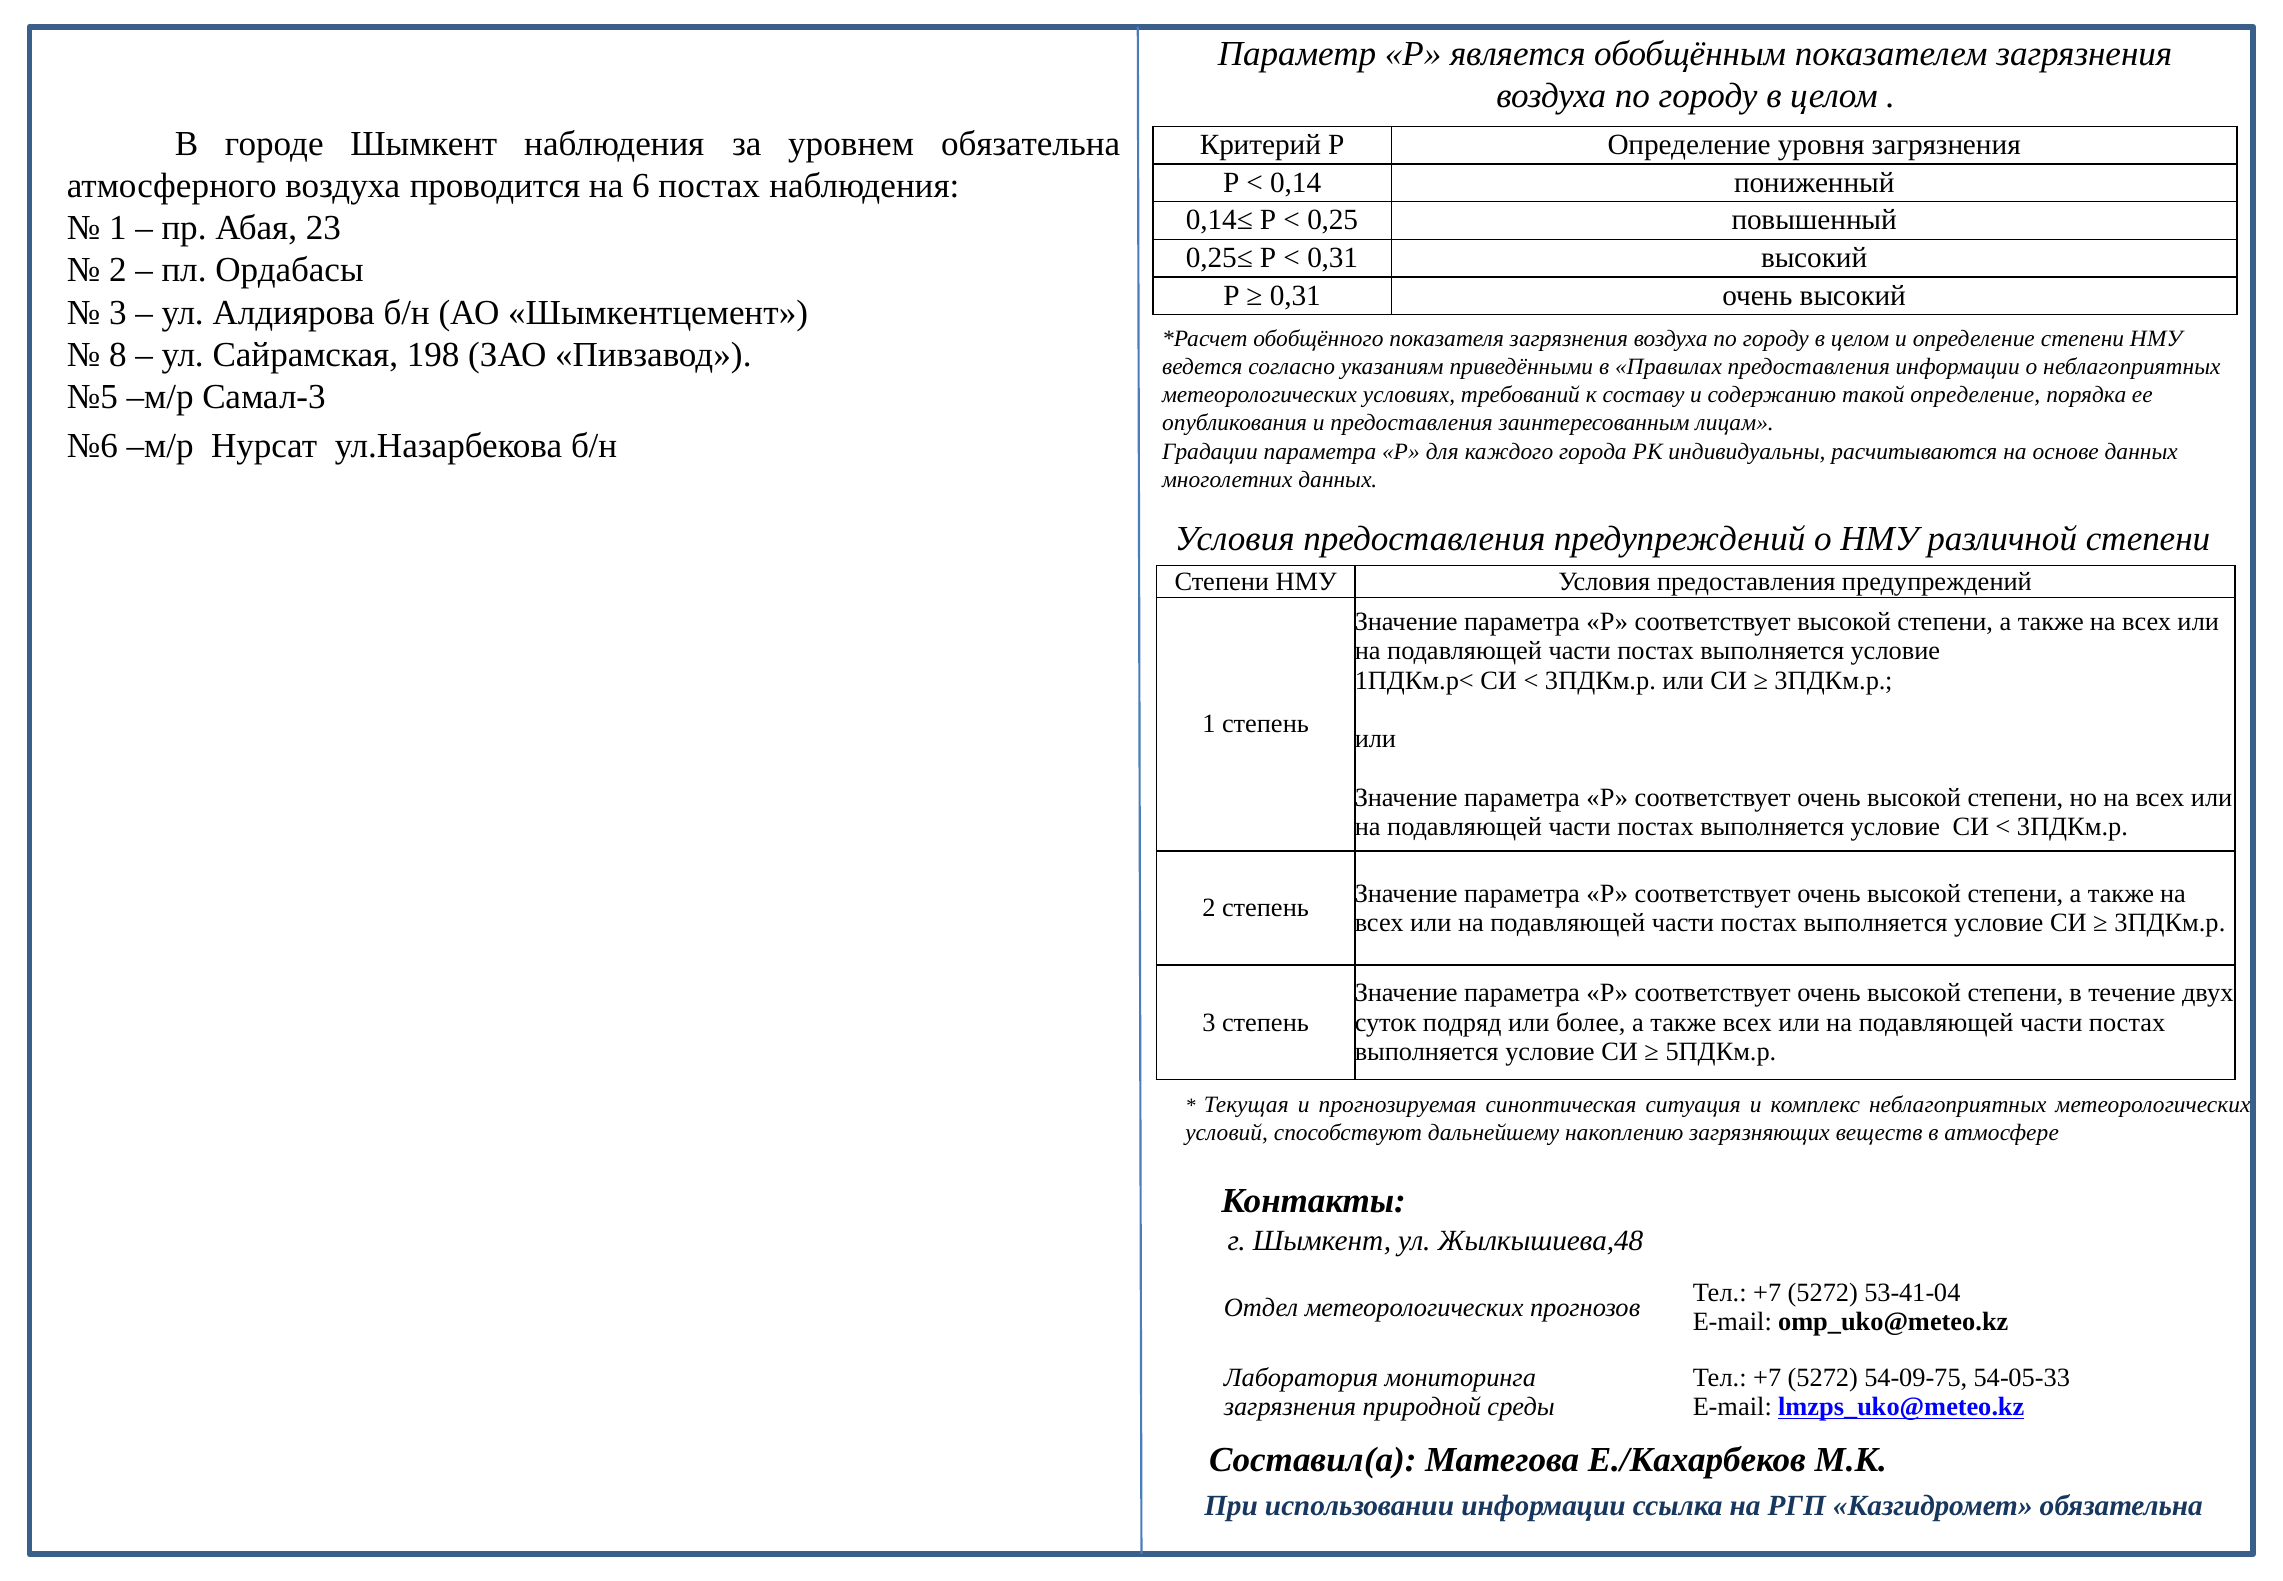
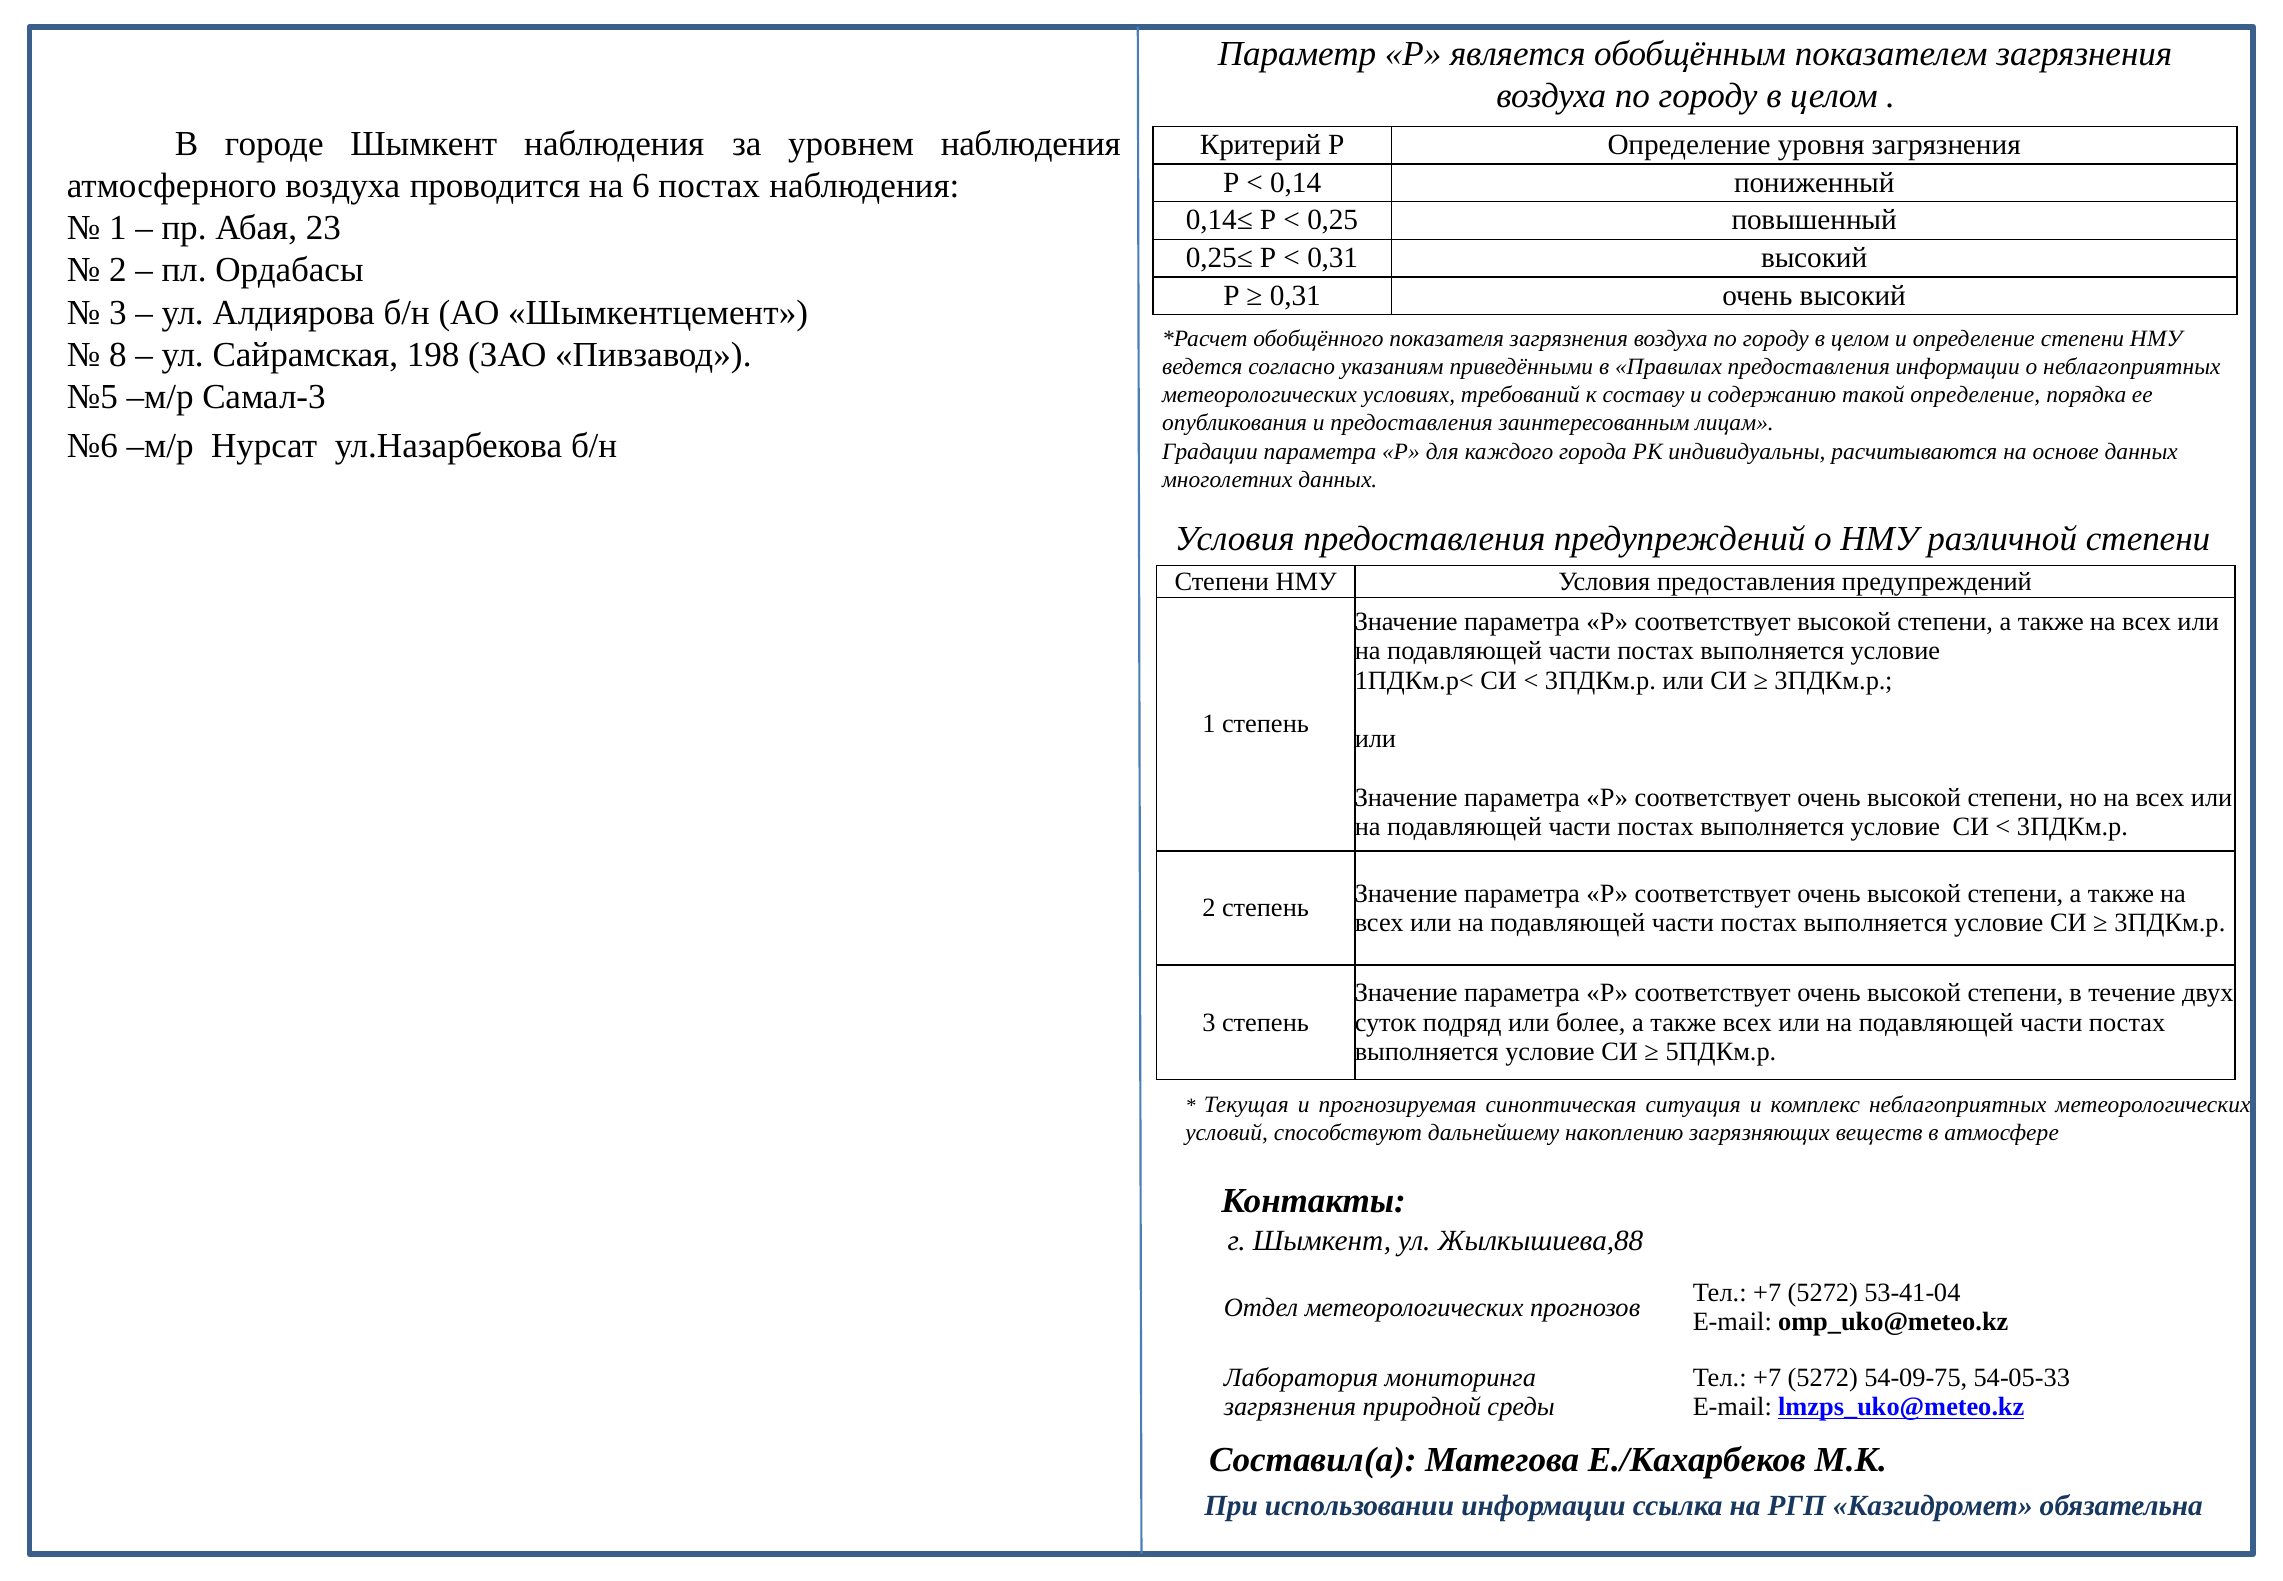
уровнем обязательна: обязательна -> наблюдения (1031, 144)
Жылкышиева,48: Жылкышиева,48 -> Жылкышиева,88 (1541, 1241)
